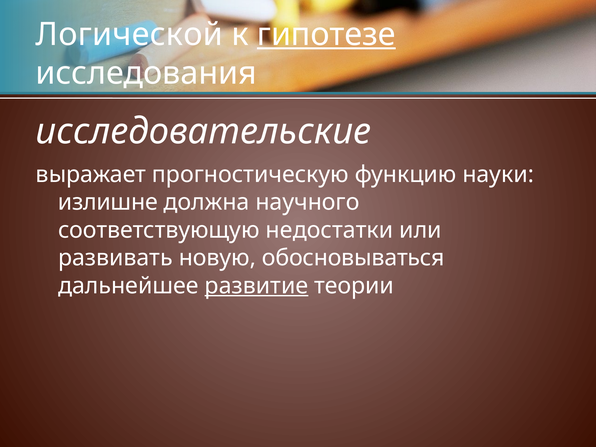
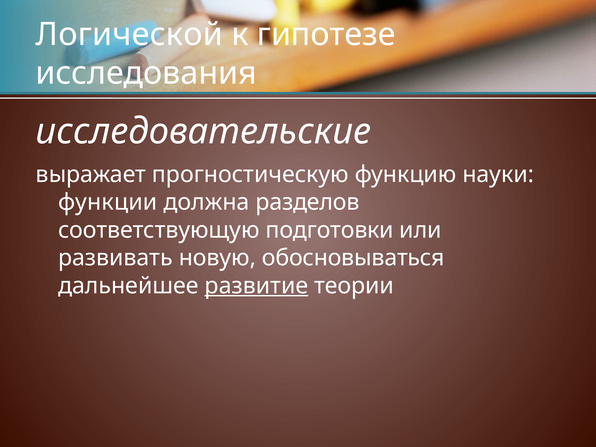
гипотезе underline: present -> none (326, 34)
излишне: излишне -> функции (108, 202)
научного: научного -> разделов (308, 202)
недостатки: недостатки -> подготовки (330, 230)
